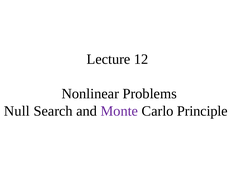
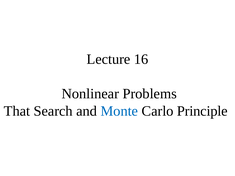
12: 12 -> 16 (141, 59)
Null: Null -> That (17, 111)
Monte colour: purple -> blue (119, 111)
